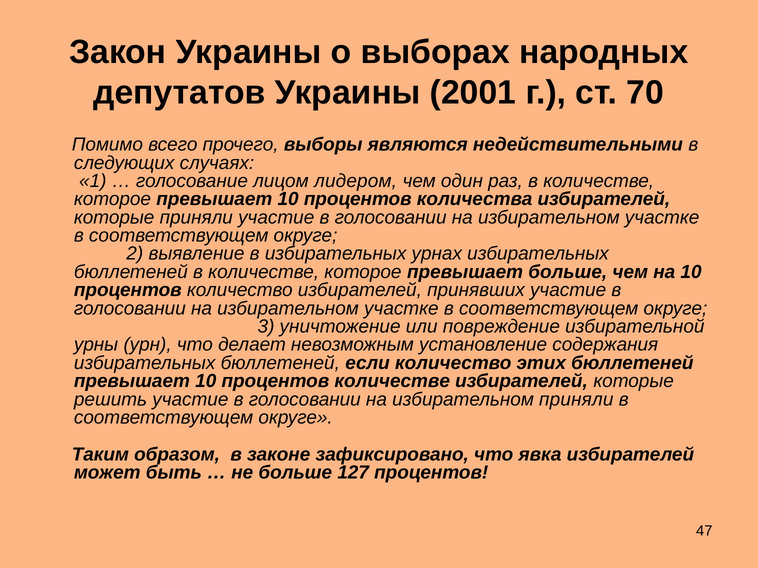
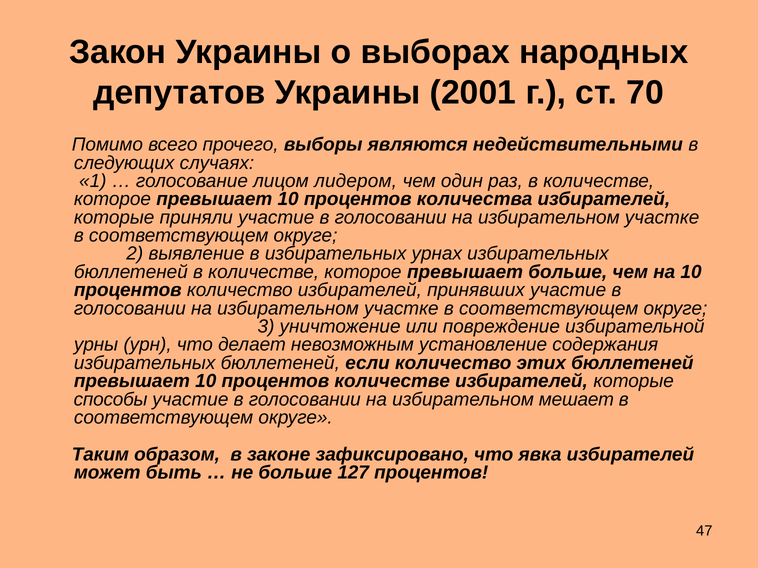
решить: решить -> способы (111, 400)
избирательном приняли: приняли -> мешает (576, 400)
